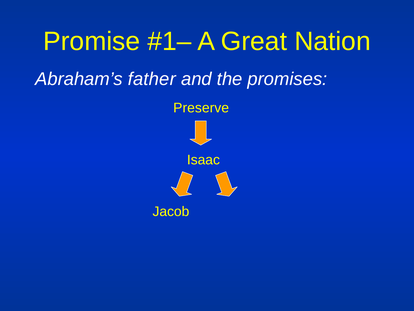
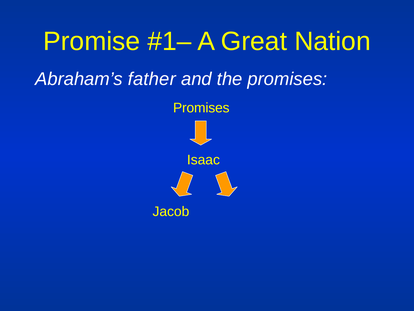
Preserve: Preserve -> Promises (201, 108)
